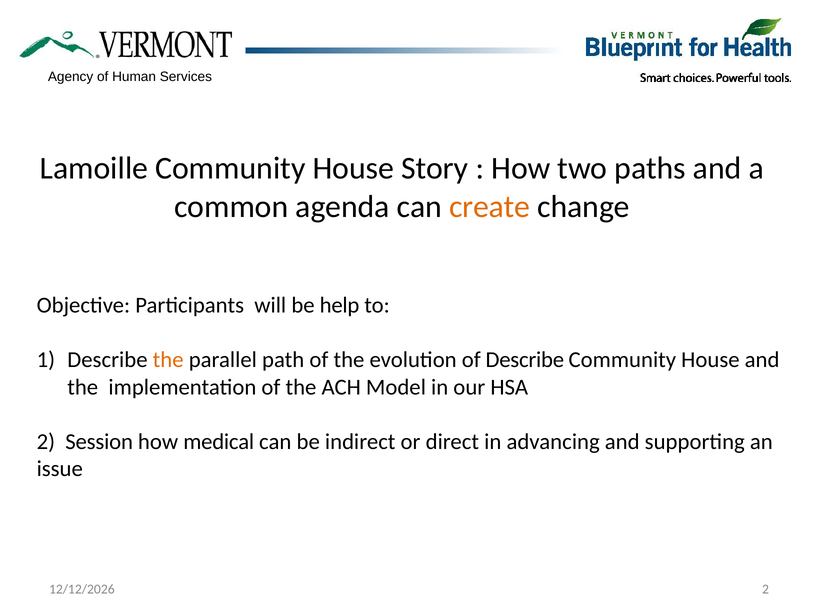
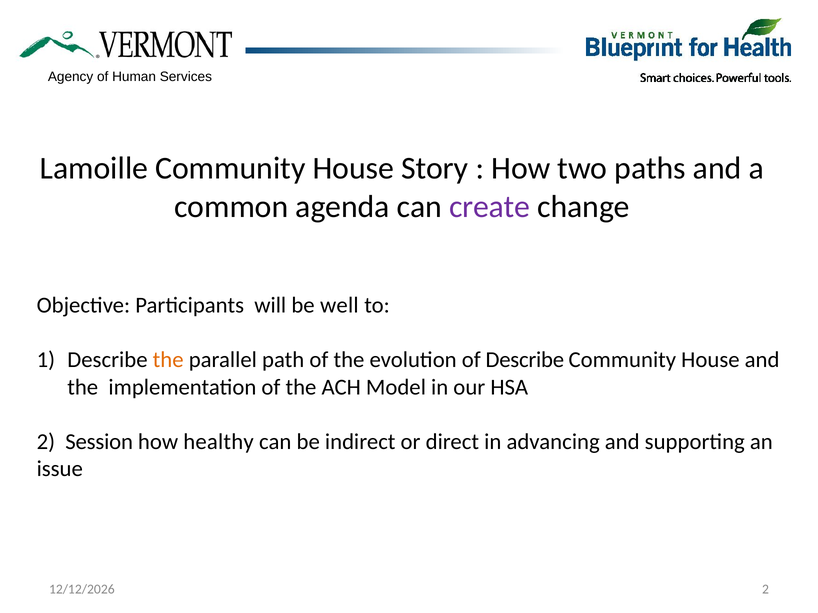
create colour: orange -> purple (490, 207)
help: help -> well (339, 306)
medical: medical -> healthy (219, 442)
